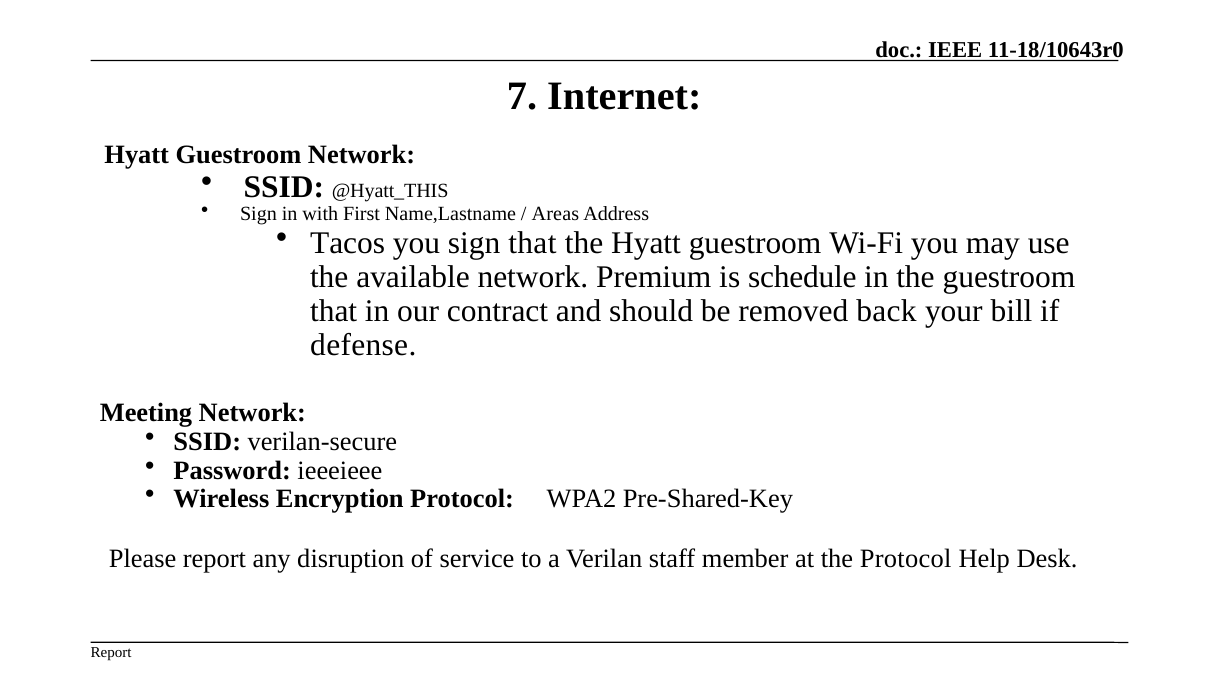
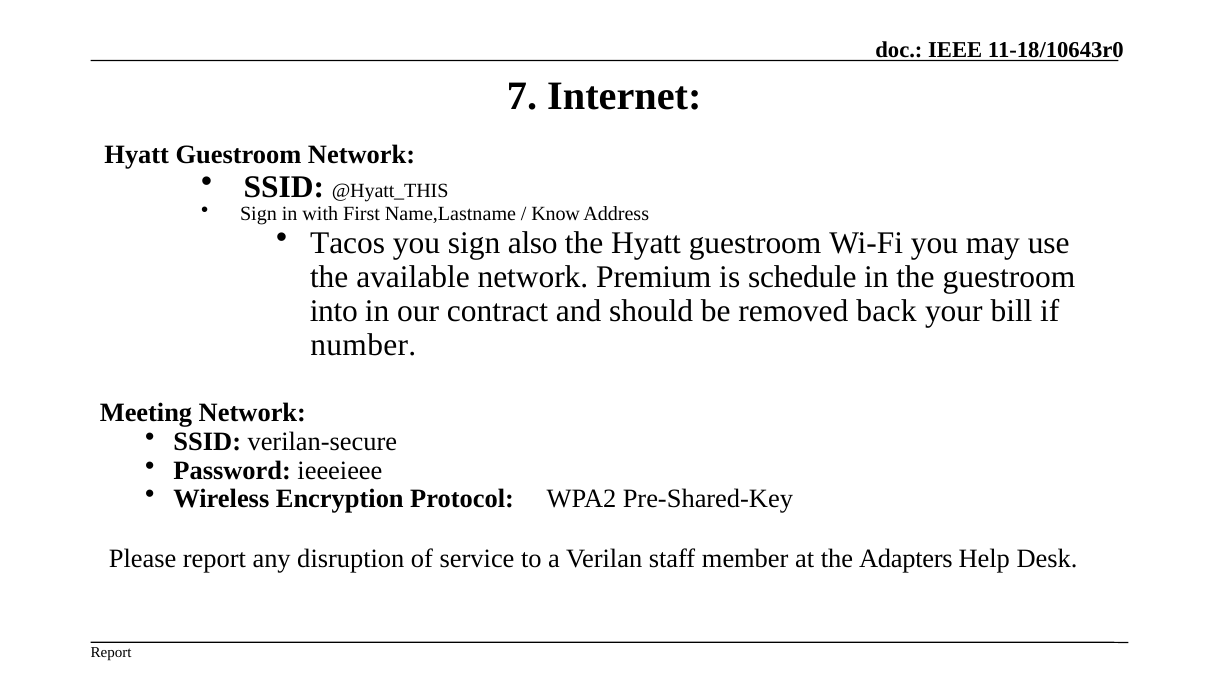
Areas: Areas -> Know (556, 214)
sign that: that -> also (533, 243)
that: that -> into (334, 311)
defense: defense -> number (363, 345)
the Protocol: Protocol -> Adapters (906, 559)
